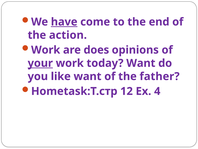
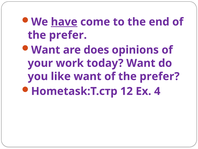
action: action -> prefer (68, 35)
Work: Work -> Want (46, 50)
your underline: present -> none (40, 63)
father: father -> prefer (160, 76)
